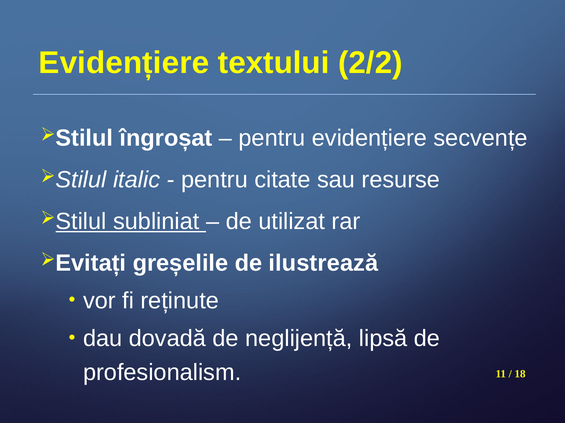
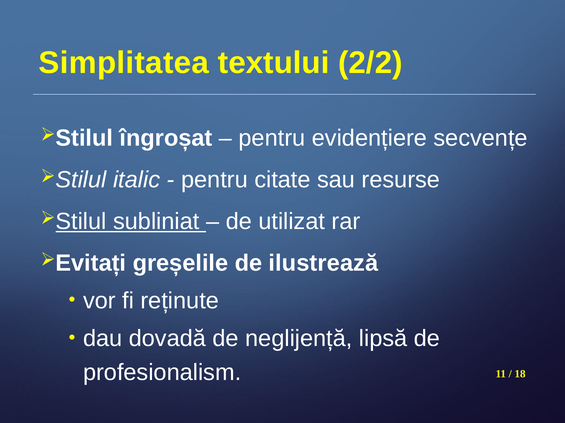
Evidențiere: Evidențiere -> Simplitatea (124, 63)
